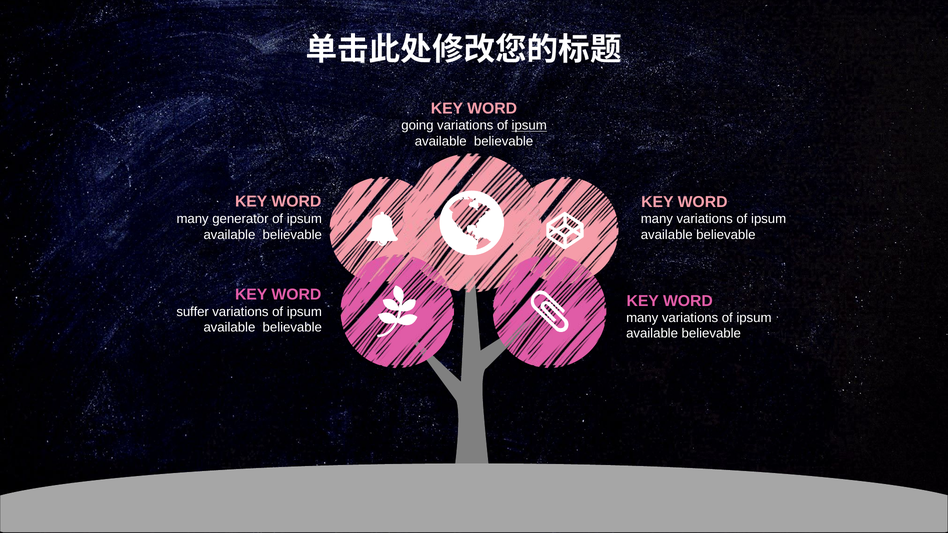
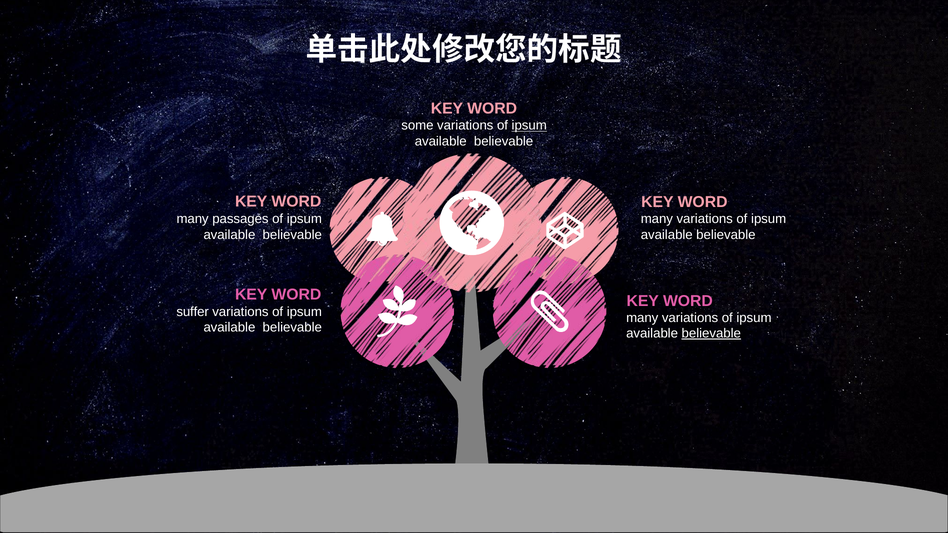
going: going -> some (417, 126)
generator: generator -> passages (240, 219)
believable underline: none -> present (711, 334)
